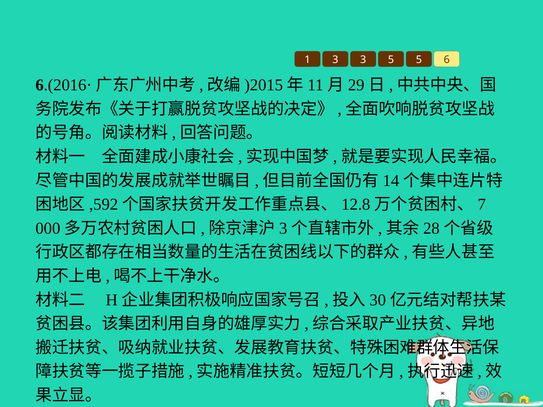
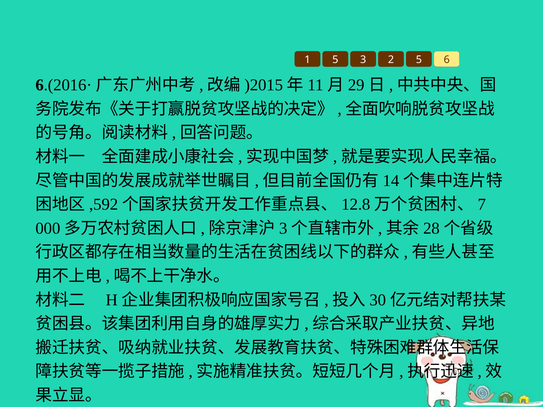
1 3: 3 -> 5 (335, 60)
3 5: 5 -> 2 (391, 60)
